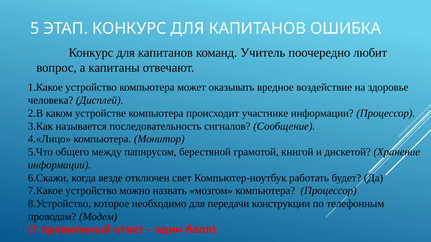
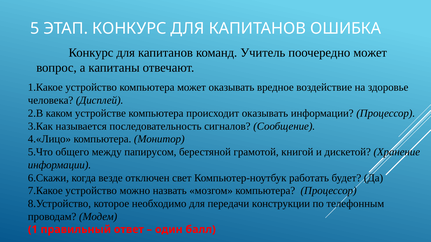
поочередно любит: любит -> может (370, 53)
происходит участнике: участнике -> оказывать (265, 113)
